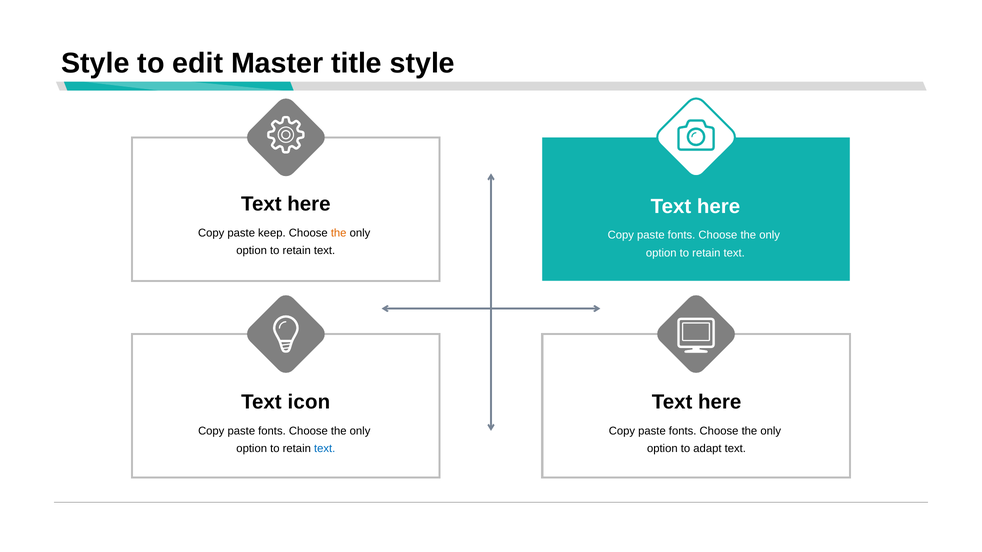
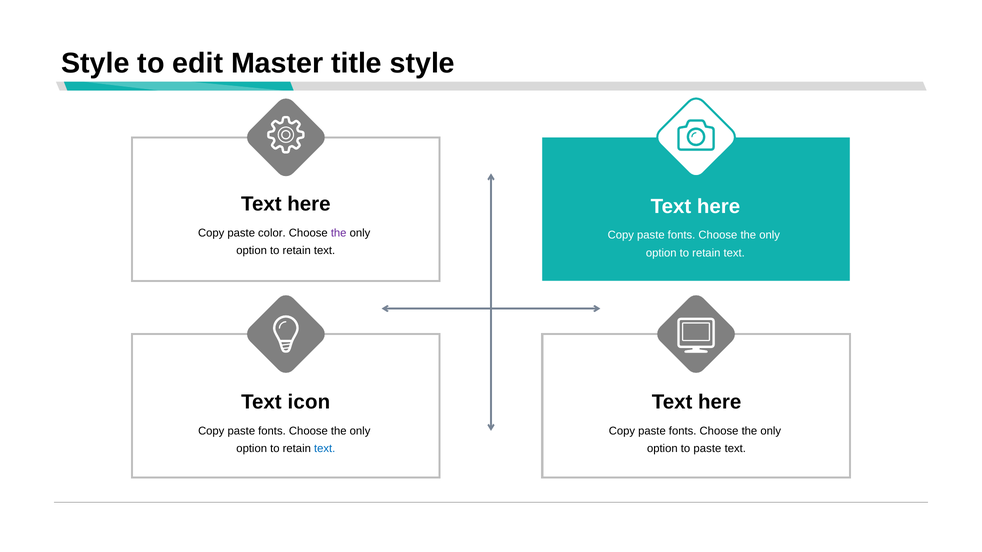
keep: keep -> color (272, 233)
the colour: orange -> purple (339, 233)
to adapt: adapt -> paste (707, 449)
